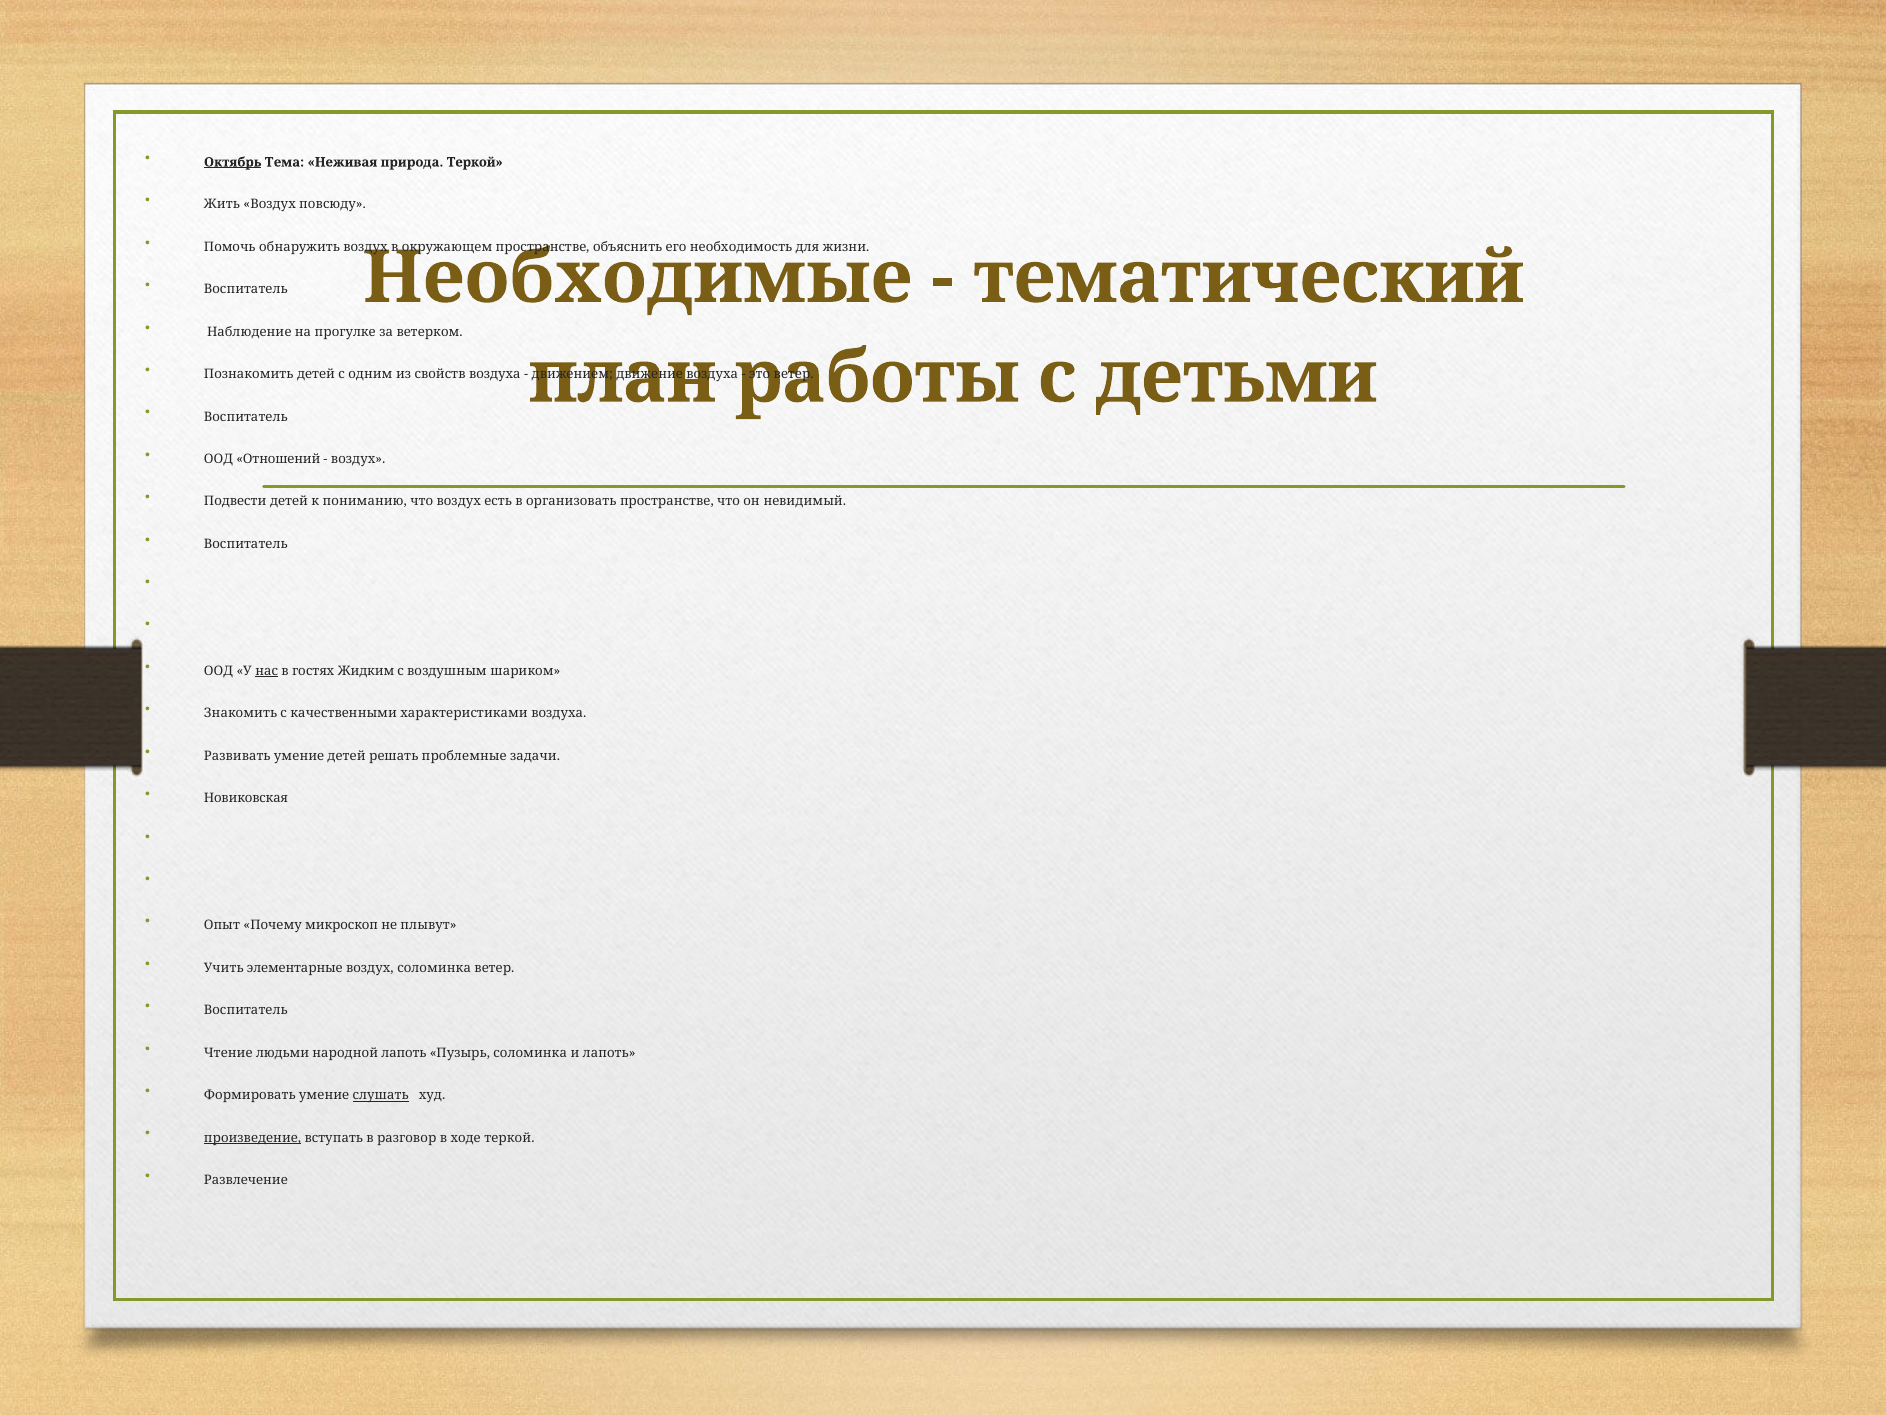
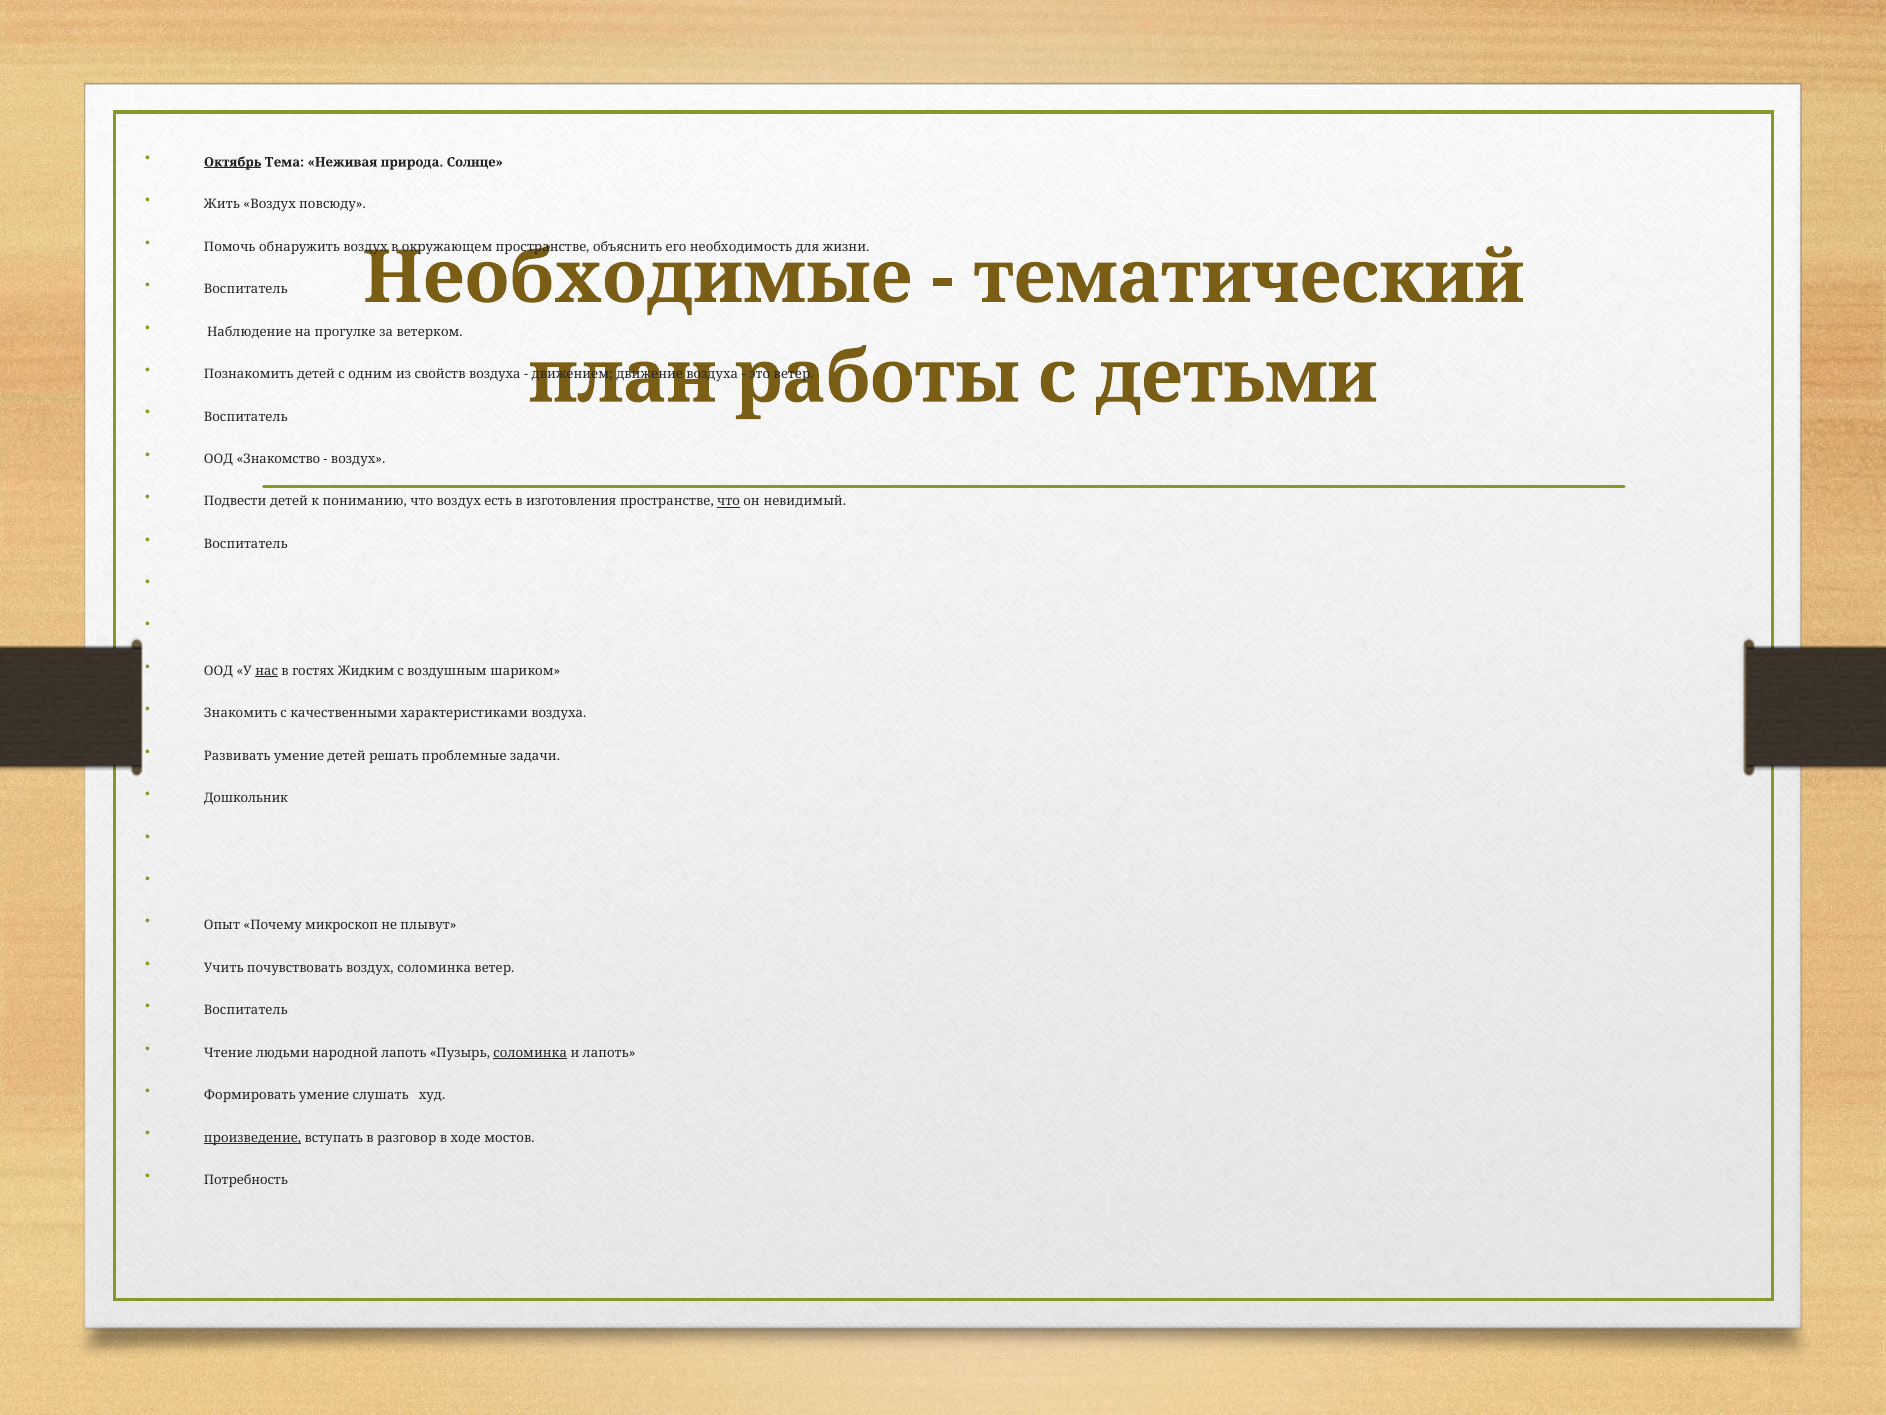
природа Теркой: Теркой -> Солнце (475, 162)
Отношений: Отношений -> Знакомство (278, 459)
организовать: организовать -> изготовления (571, 501)
что underline: none -> present (729, 501)
Новиковская: Новиковская -> Дошкольник (246, 798)
элементарные: элементарные -> почувствовать (295, 968)
соломинка underline: none -> present (530, 1053)
слушать underline: present -> none (381, 1095)
ходе теркой: теркой -> мостов (509, 1137)
Развлечение: Развлечение -> Потребность (246, 1180)
